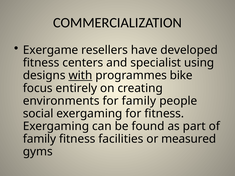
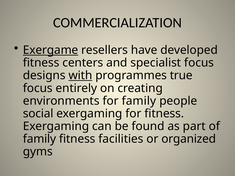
Exergame underline: none -> present (51, 50)
specialist using: using -> focus (199, 63)
bike: bike -> true (181, 76)
measured: measured -> organized (189, 139)
